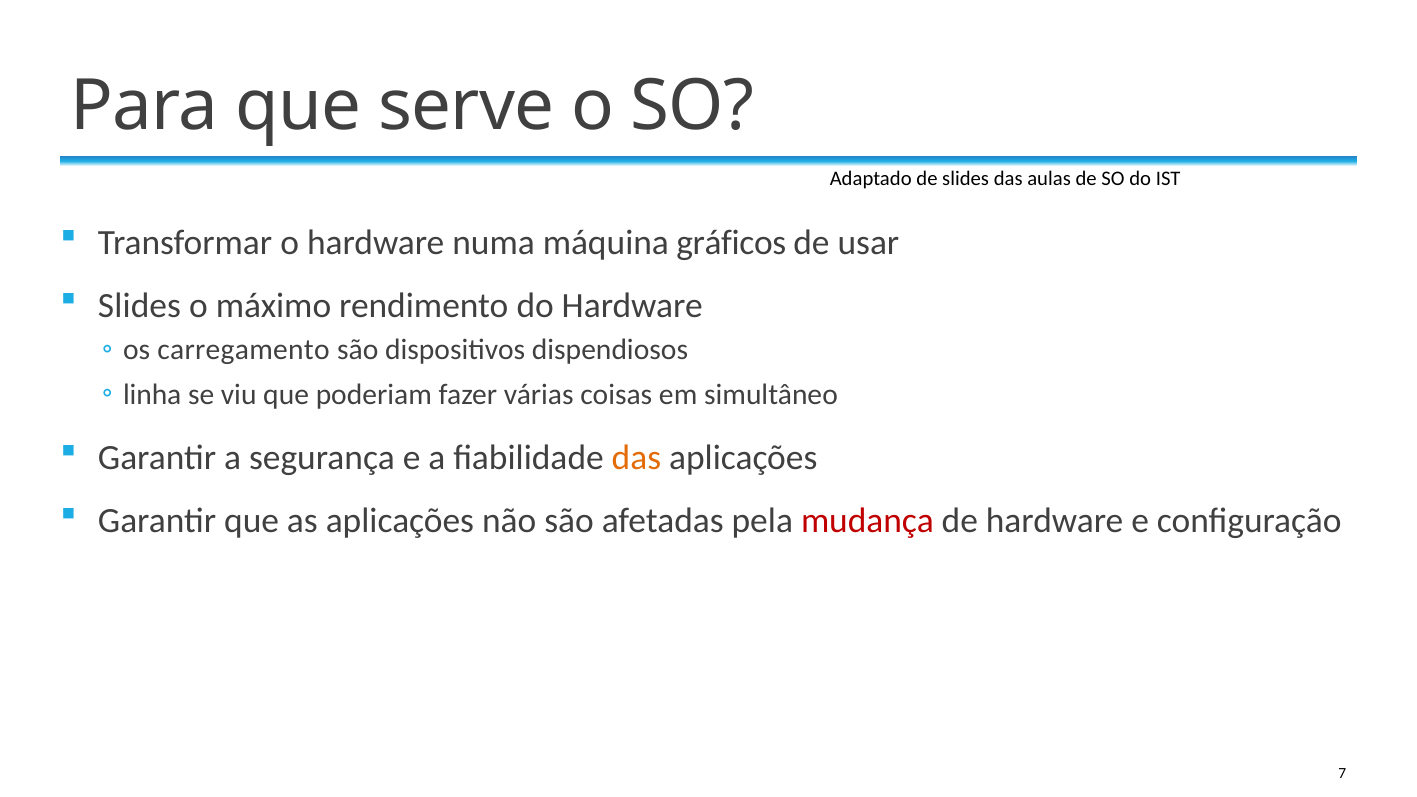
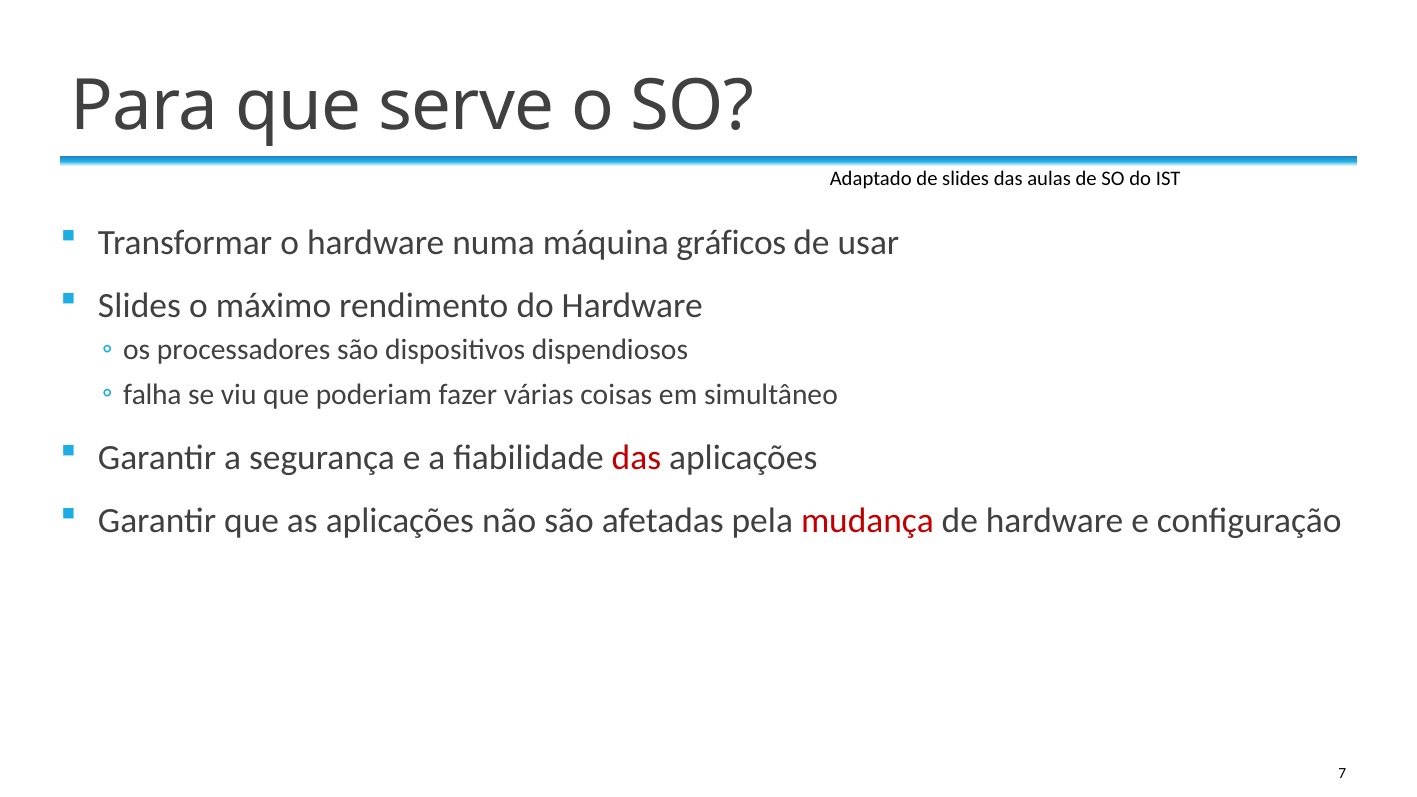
carregamento: carregamento -> processadores (244, 350)
linha: linha -> falha (152, 395)
das colour: orange -> red (636, 458)
